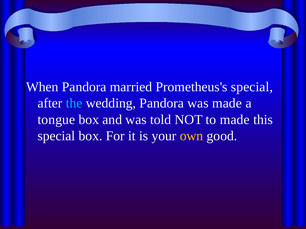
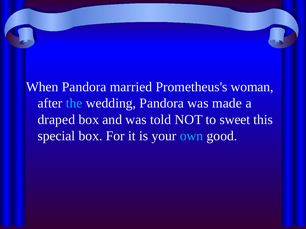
Prometheus's special: special -> woman (252, 87)
tongue: tongue -> draped (56, 120)
to made: made -> sweet (235, 120)
own colour: yellow -> light blue (192, 136)
